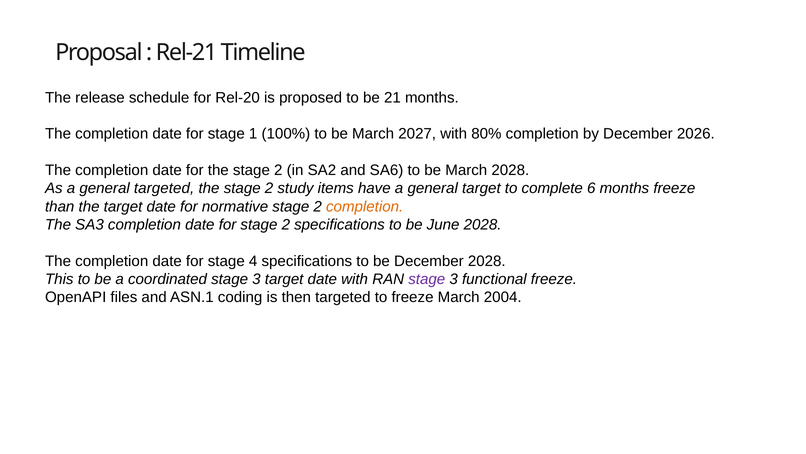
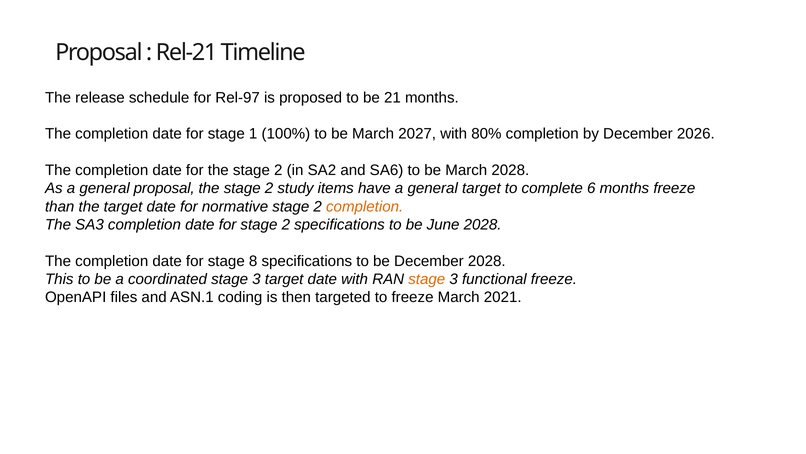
Rel-20: Rel-20 -> Rel-97 (238, 97)
general targeted: targeted -> proposal (164, 188)
4: 4 -> 8 (253, 261)
stage colour: purple -> orange (427, 279)
2004: 2004 -> 2021 (503, 297)
